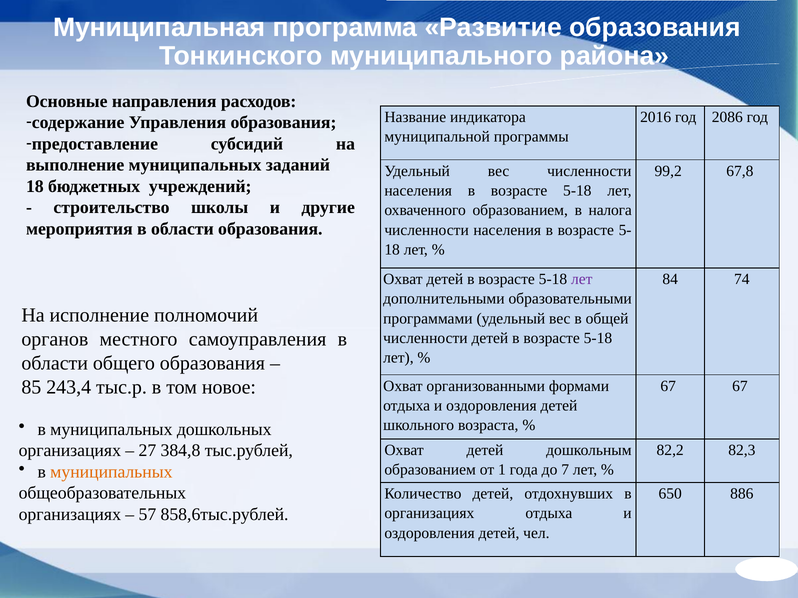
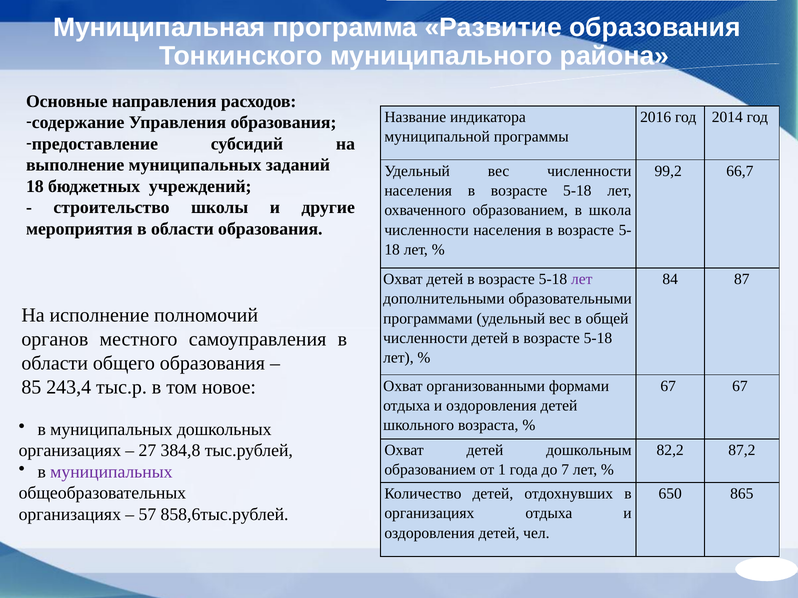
2086: 2086 -> 2014 (727, 117)
67,8: 67,8 -> 66,7 (740, 171)
налога: налога -> школа (610, 211)
74: 74 -> 87 (742, 279)
82,3: 82,3 -> 87,2 (742, 451)
муниципальных colour: orange -> purple (111, 472)
886: 886 -> 865 (742, 494)
